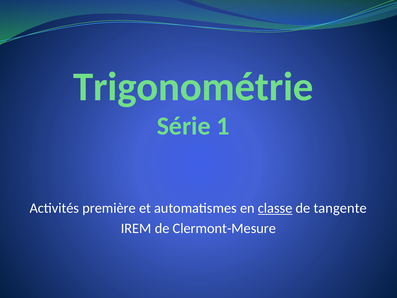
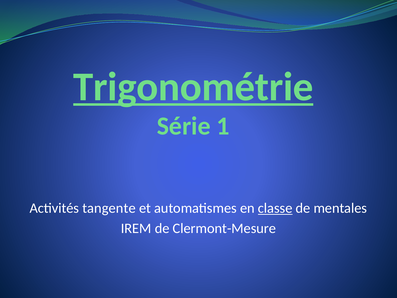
Trigonométrie underline: none -> present (193, 87)
première: première -> tangente (109, 208)
tangente: tangente -> mentales (340, 208)
